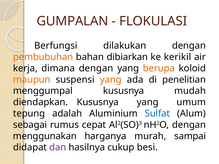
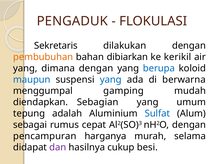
GUMPALAN: GUMPALAN -> PENGADUK (72, 21)
Berfungsi: Berfungsi -> Sekretaris (56, 46)
kerja: kerja -> yang (25, 68)
berupa colour: orange -> blue (159, 68)
maupun colour: orange -> blue (32, 80)
yang colour: orange -> blue (111, 80)
penelitian: penelitian -> berwarna (184, 80)
menggumpal kususnya: kususnya -> gamping (124, 91)
diendapkan Kususnya: Kususnya -> Sebagian (98, 102)
menggunakan: menggunakan -> pencampuran (45, 136)
sampai: sampai -> selama (190, 136)
